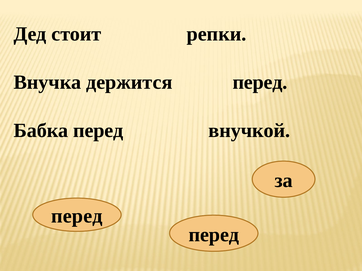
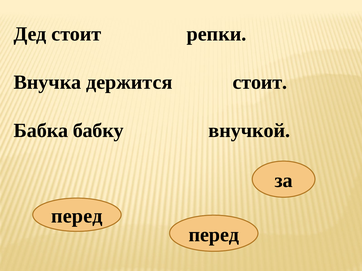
держится перед: перед -> стоит (260, 82)
Бабка перед: перед -> бабку (98, 131)
